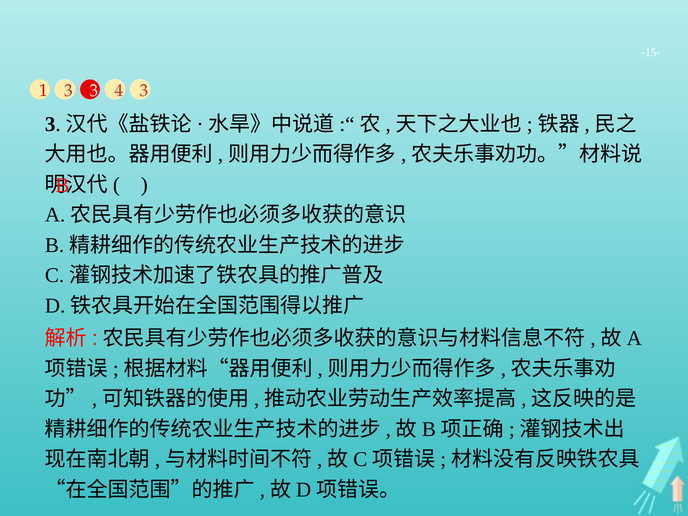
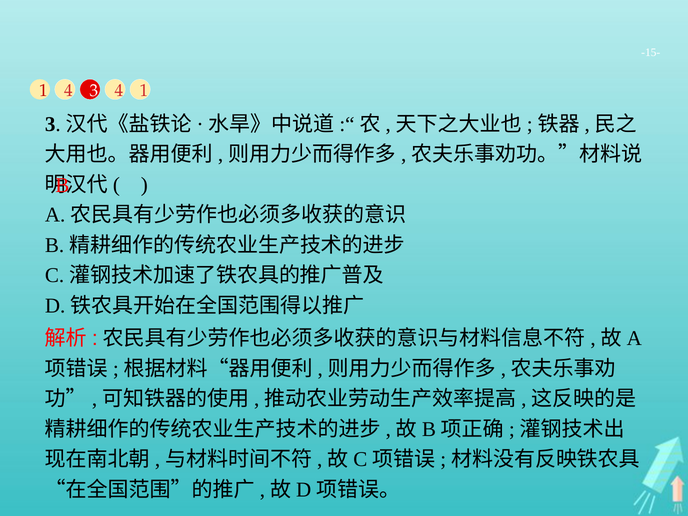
1 3: 3 -> 4 (69, 91)
4 3: 3 -> 1 (144, 91)
